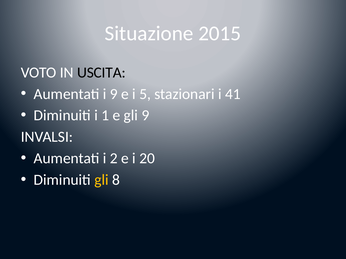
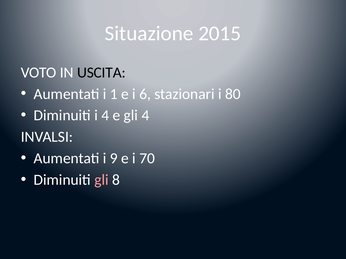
i 9: 9 -> 1 (114, 94)
5: 5 -> 6 (145, 94)
41: 41 -> 80 (233, 94)
i 1: 1 -> 4 (105, 116)
gli 9: 9 -> 4 (145, 116)
2: 2 -> 9 (114, 159)
20: 20 -> 70 (147, 159)
gli colour: yellow -> pink (101, 180)
